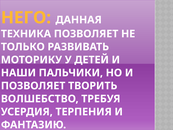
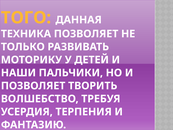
НЕГО: НЕГО -> ТОГО (26, 18)
